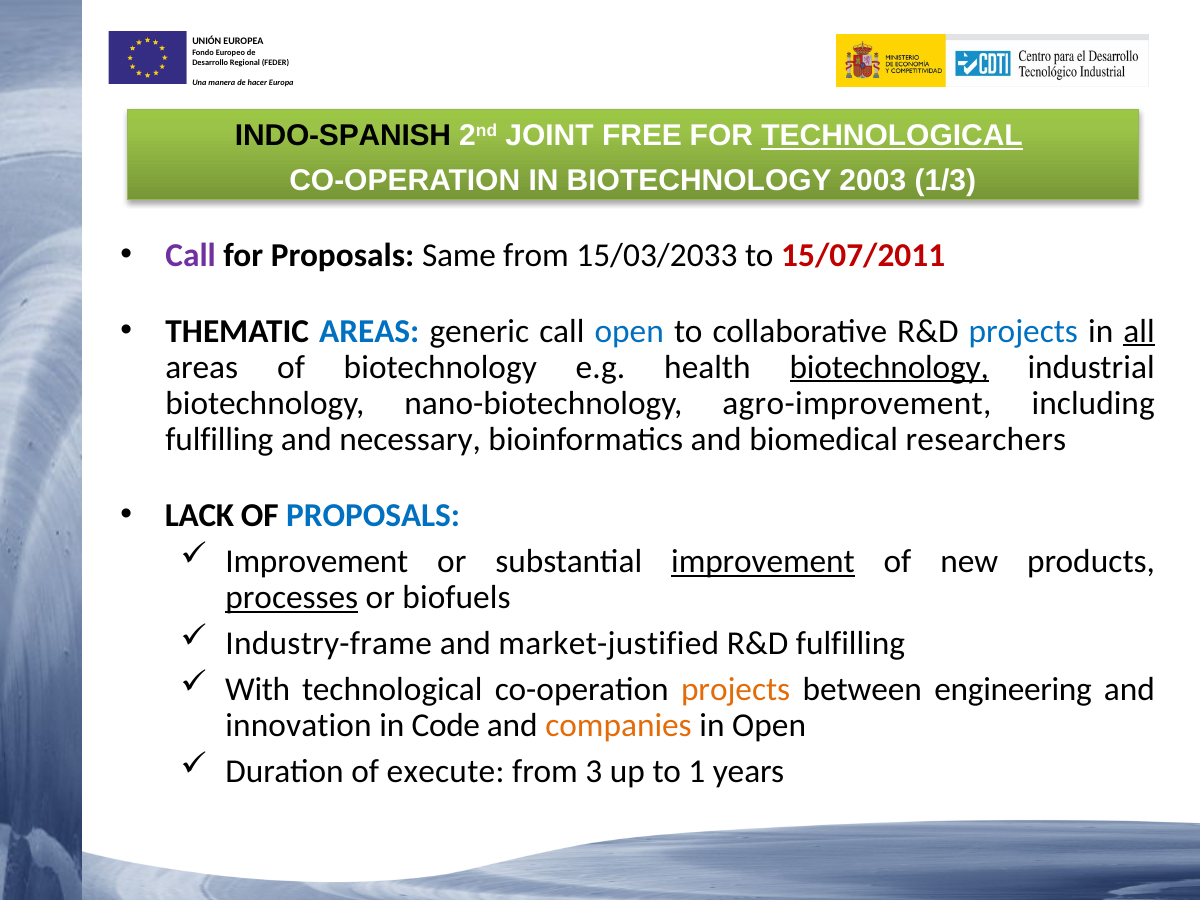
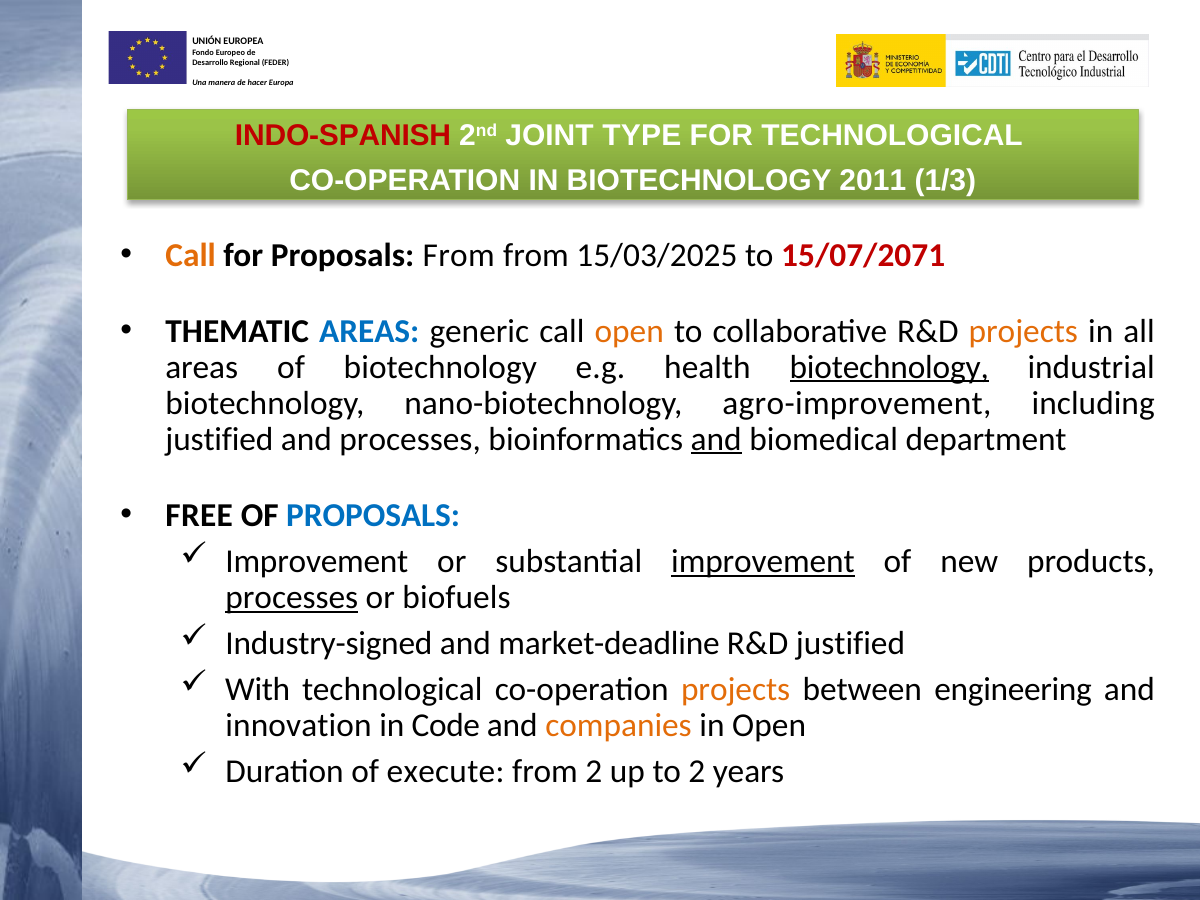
INDO-SPANISH colour: black -> red (343, 136)
FREE: FREE -> TYPE (642, 136)
TECHNOLOGICAL underline: present -> none (892, 136)
2003: 2003 -> 2011 (873, 180)
Call colour: purple -> orange (191, 255)
Proposals Same: Same -> From (459, 255)
15/03/2033: 15/03/2033 -> 15/03/2025 (657, 255)
15/07/2011: 15/07/2011 -> 15/07/2071 (863, 255)
open colour: blue -> orange (629, 331)
projects colour: blue -> orange (1023, 331)
all underline: present -> none (1139, 331)
fulfilling: fulfilling -> justified (219, 439)
and necessary: necessary -> processes (410, 439)
and underline: none -> present (716, 439)
researchers: researchers -> department (986, 439)
LACK: LACK -> FREE (199, 515)
Industry-frame: Industry-frame -> Industry-signed (329, 643)
market-justified: market-justified -> market-deadline (609, 643)
R&D fulfilling: fulfilling -> justified (850, 643)
from 3: 3 -> 2 (594, 771)
to 1: 1 -> 2 (697, 771)
